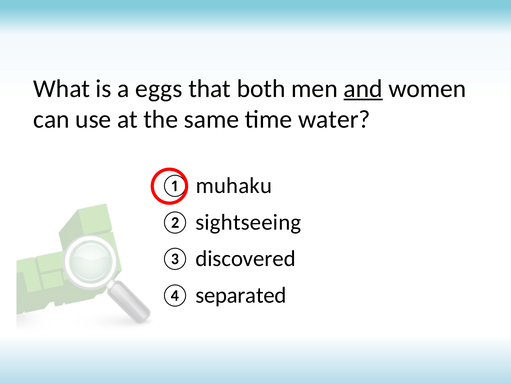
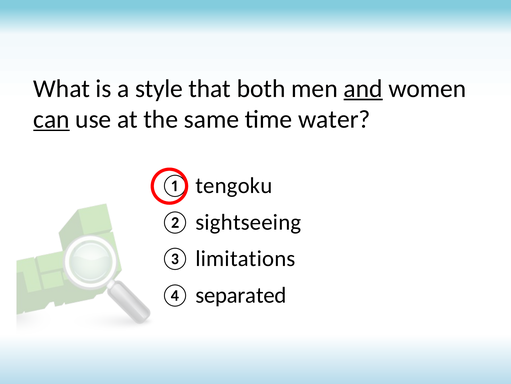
eggs: eggs -> style (159, 88)
can underline: none -> present (51, 119)
muhaku: muhaku -> tengoku (234, 185)
discovered: discovered -> limitations (245, 258)
